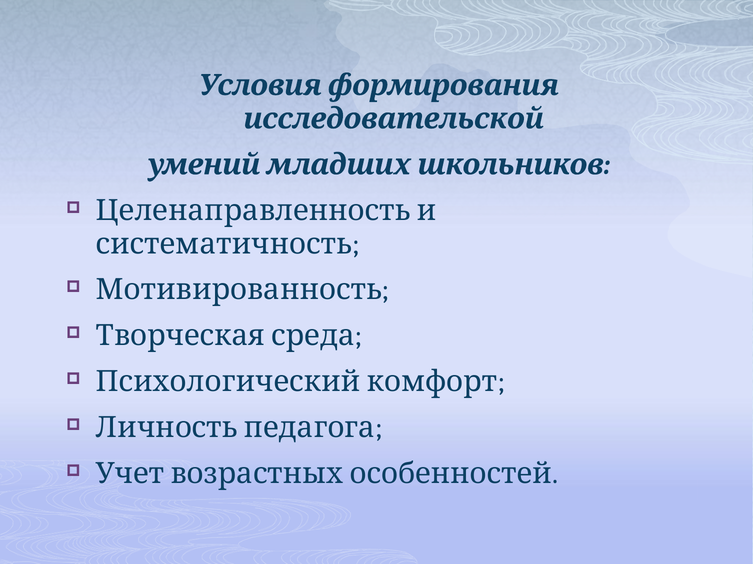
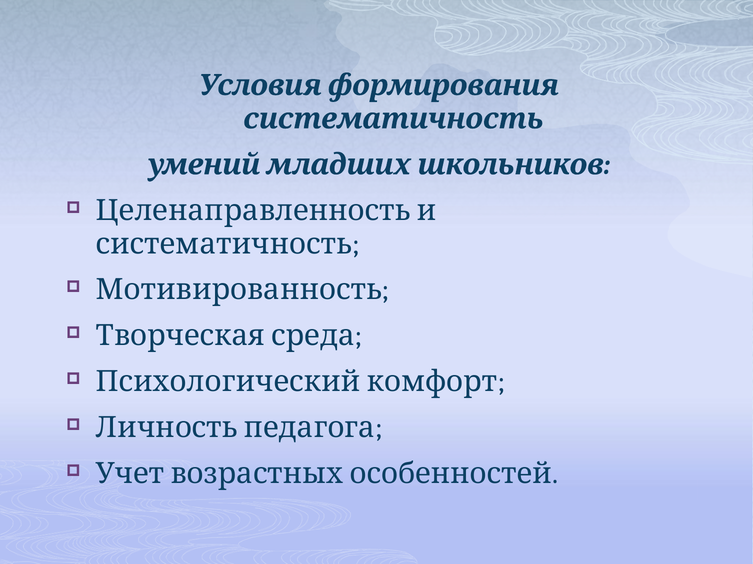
исследовательской: исследовательской -> систематичность (394, 119)
